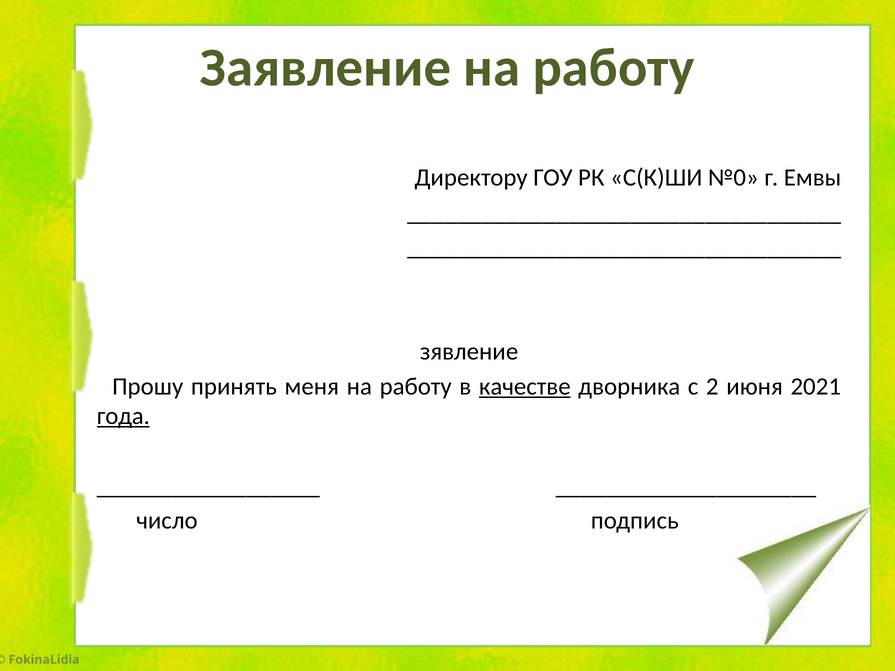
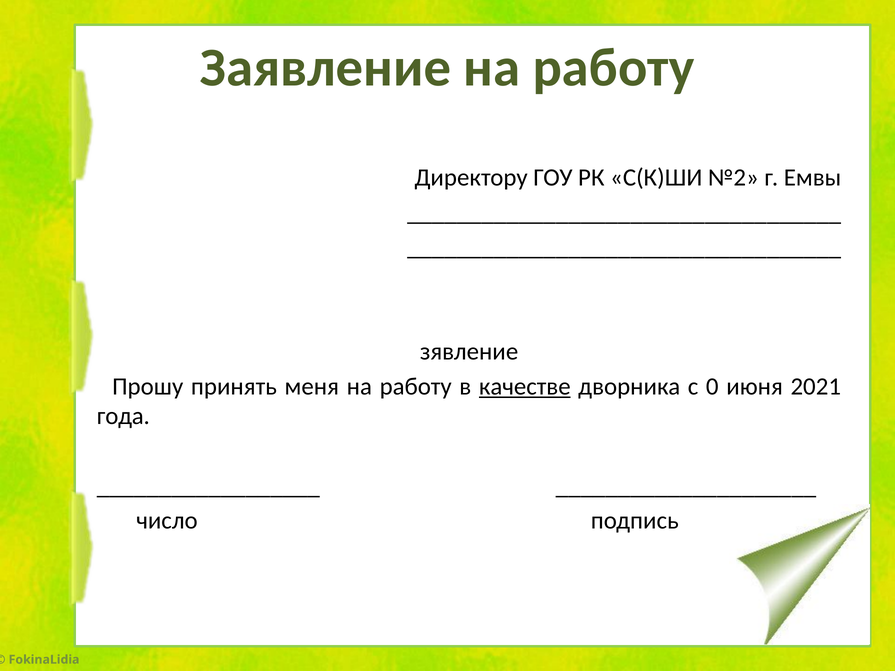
№0: №0 -> №2 (733, 178)
2: 2 -> 0 (712, 387)
года underline: present -> none (123, 416)
